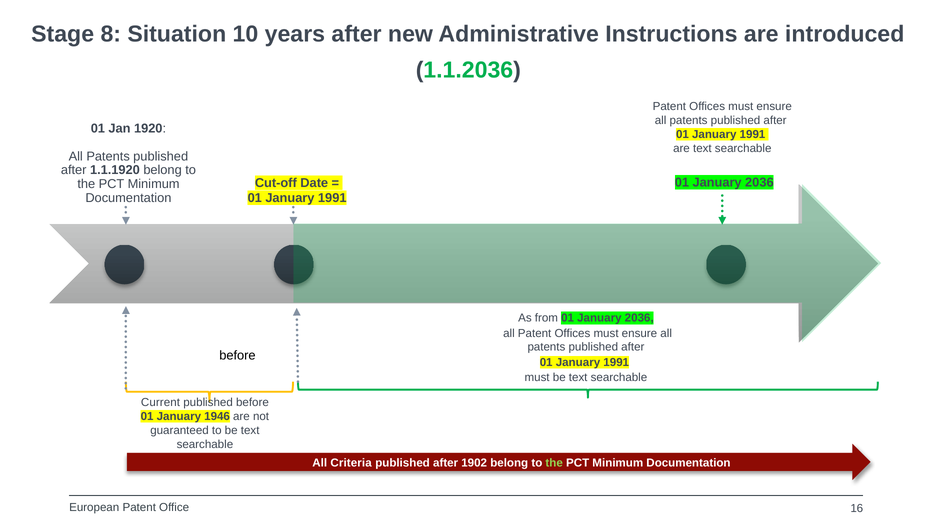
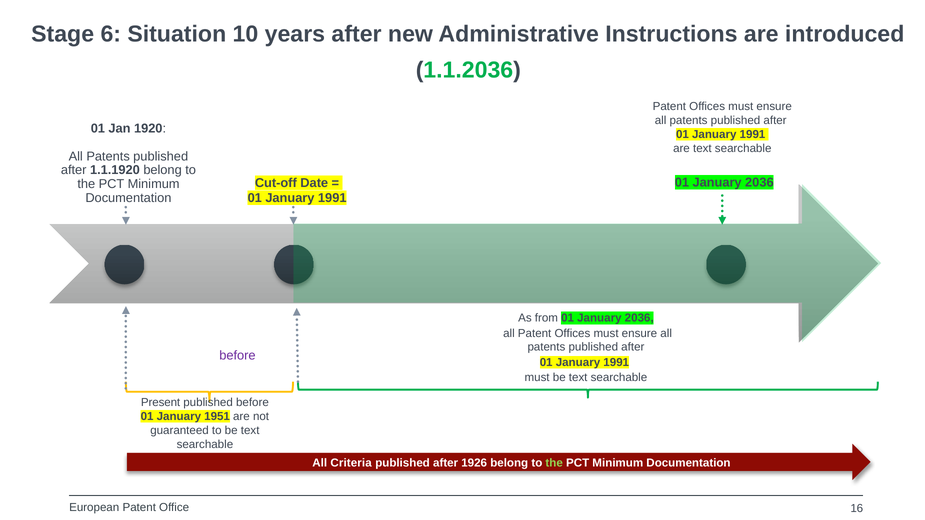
8: 8 -> 6 (111, 34)
before colour: black -> purple (237, 356)
Current: Current -> Present (161, 403)
1946: 1946 -> 1951 (217, 417)
1902: 1902 -> 1926 (474, 463)
